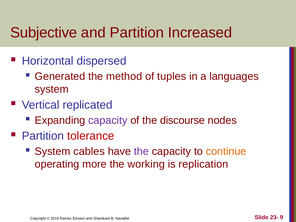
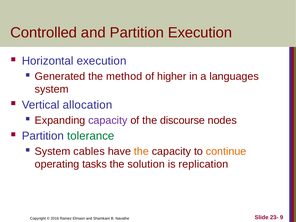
Subjective: Subjective -> Controlled (44, 33)
Partition Increased: Increased -> Execution (200, 33)
Horizontal dispersed: dispersed -> execution (102, 61)
tuples: tuples -> higher (172, 76)
replicated: replicated -> allocation (87, 105)
tolerance colour: red -> green (91, 136)
the colour: purple -> orange (141, 151)
more: more -> tasks (95, 164)
working: working -> solution (146, 164)
